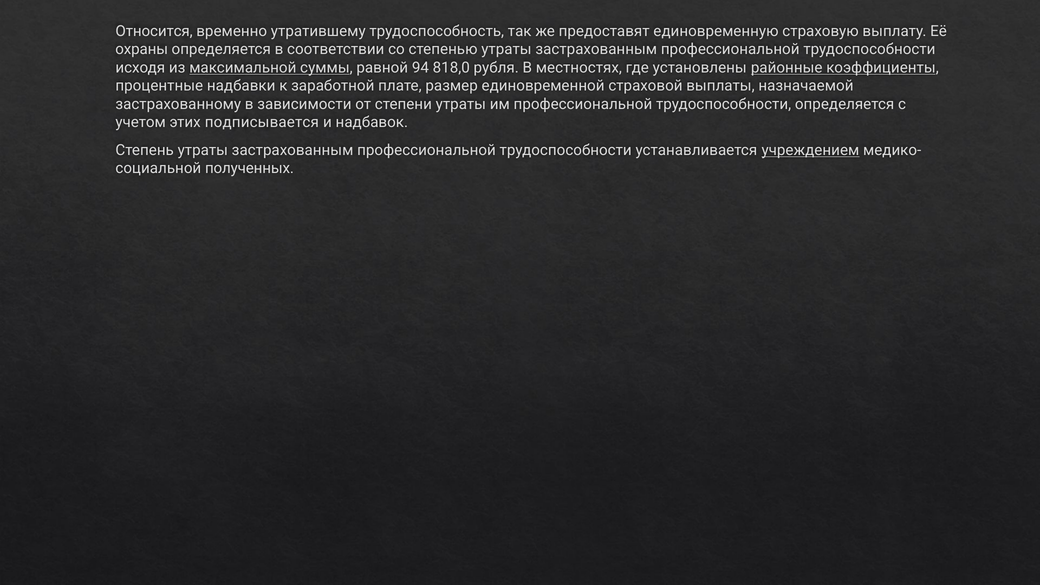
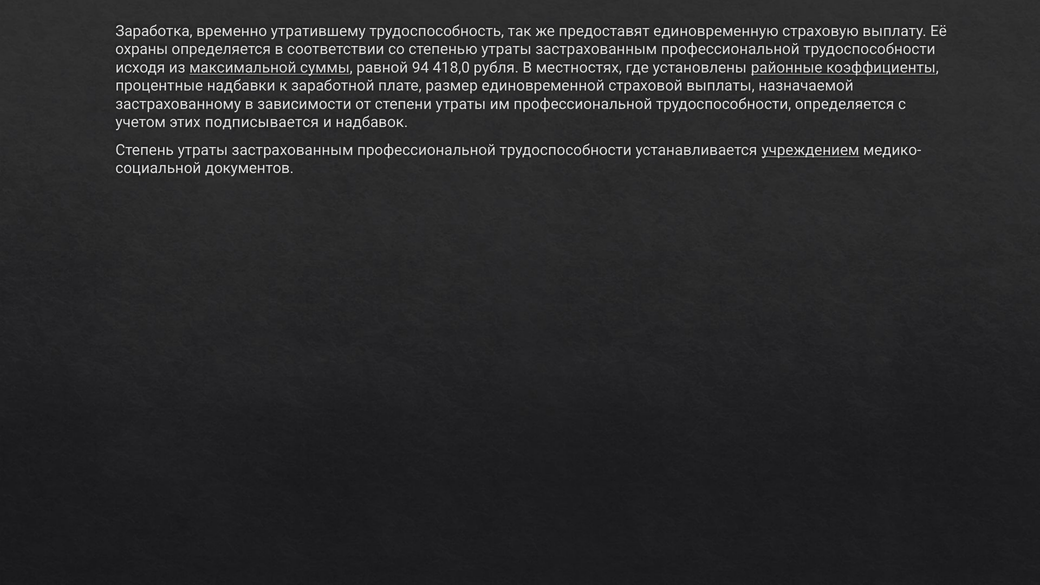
Относится: Относится -> Заработка (154, 31)
818,0: 818,0 -> 418,0 (451, 68)
полученных: полученных -> документов (249, 168)
